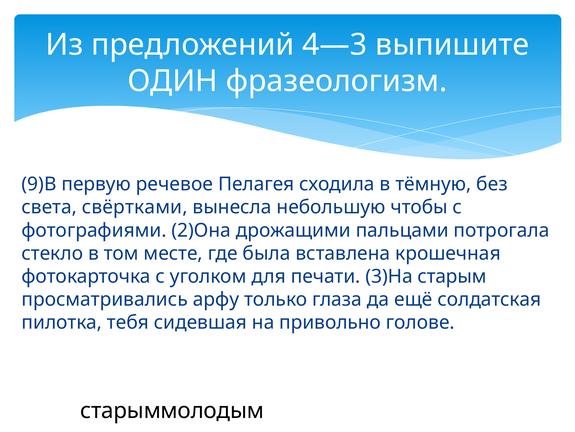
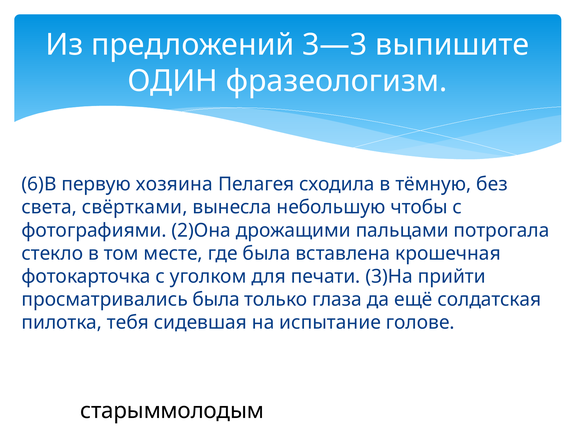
4—3: 4—3 -> 3—3 (335, 45)
9)В: 9)В -> 6)В (39, 184)
речевое: речевое -> хозяина (174, 184)
старым: старым -> прийти (452, 276)
просматривались арфу: арфу -> была (216, 299)
привольно: привольно -> испытание (330, 322)
